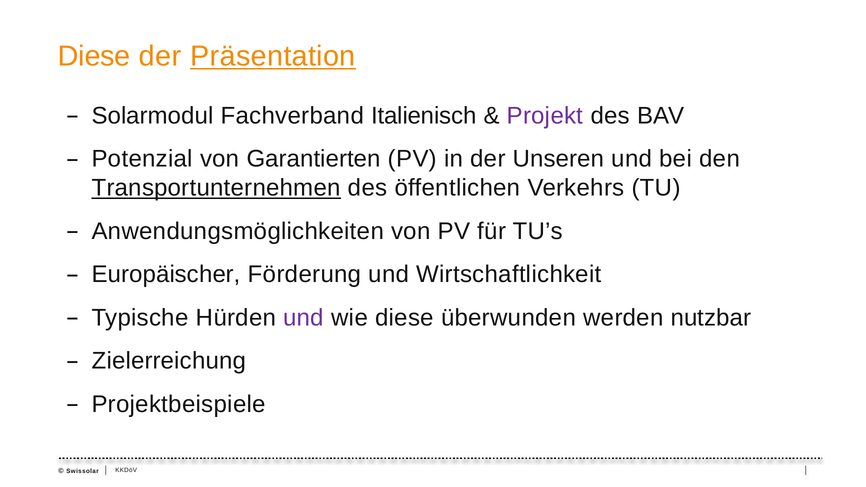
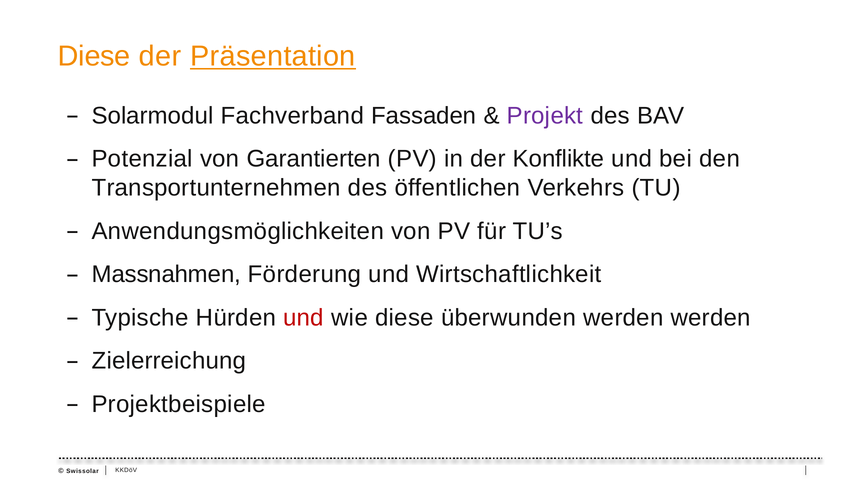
Italienisch: Italienisch -> Fassaden (424, 116)
Unseren: Unseren -> Konflikte (559, 159)
Transportunternehmen underline: present -> none (216, 188)
Europäischer: Europäischer -> Massnahmen (166, 274)
und colour: purple -> red (304, 318)
werden nutzbar: nutzbar -> werden (711, 318)
